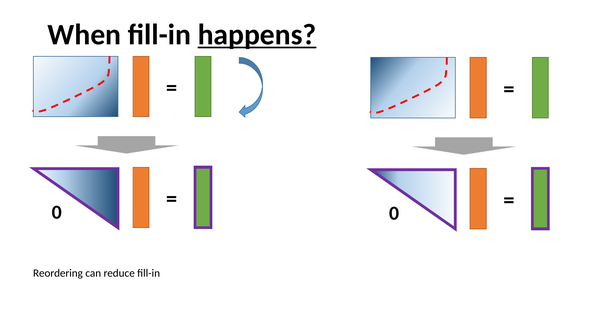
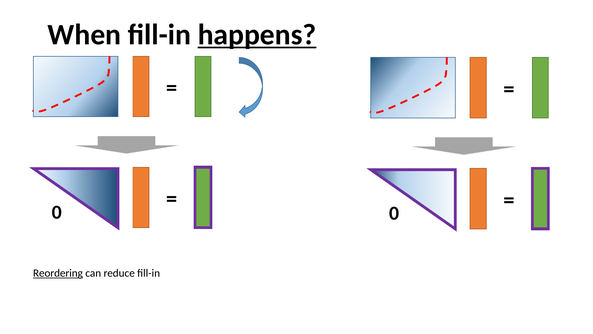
Reordering underline: none -> present (58, 273)
